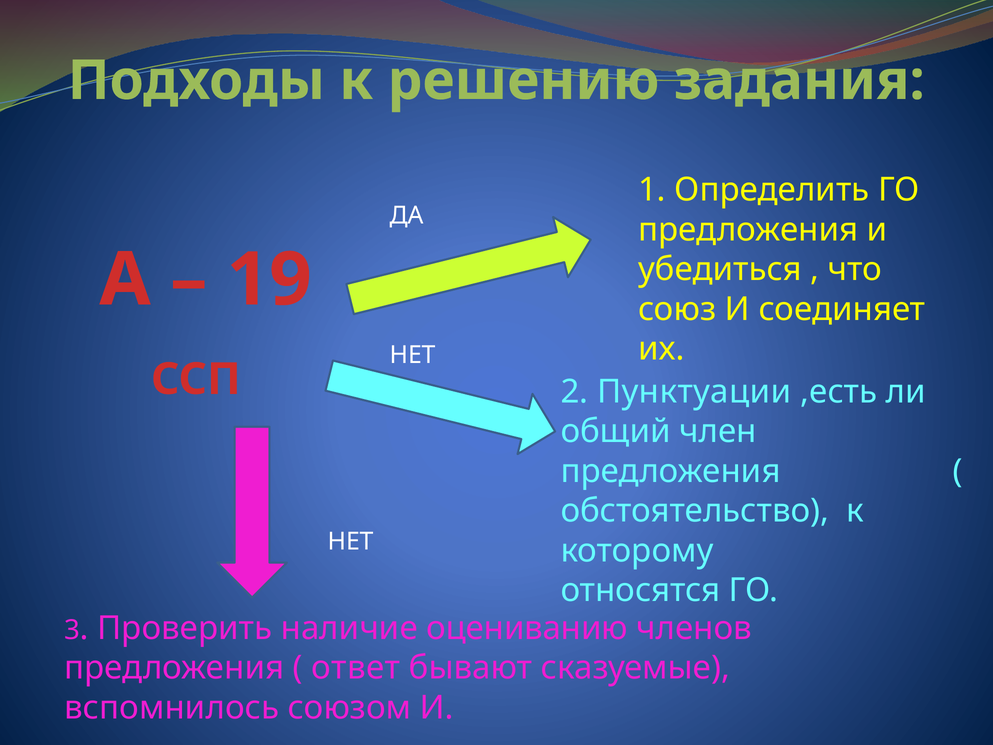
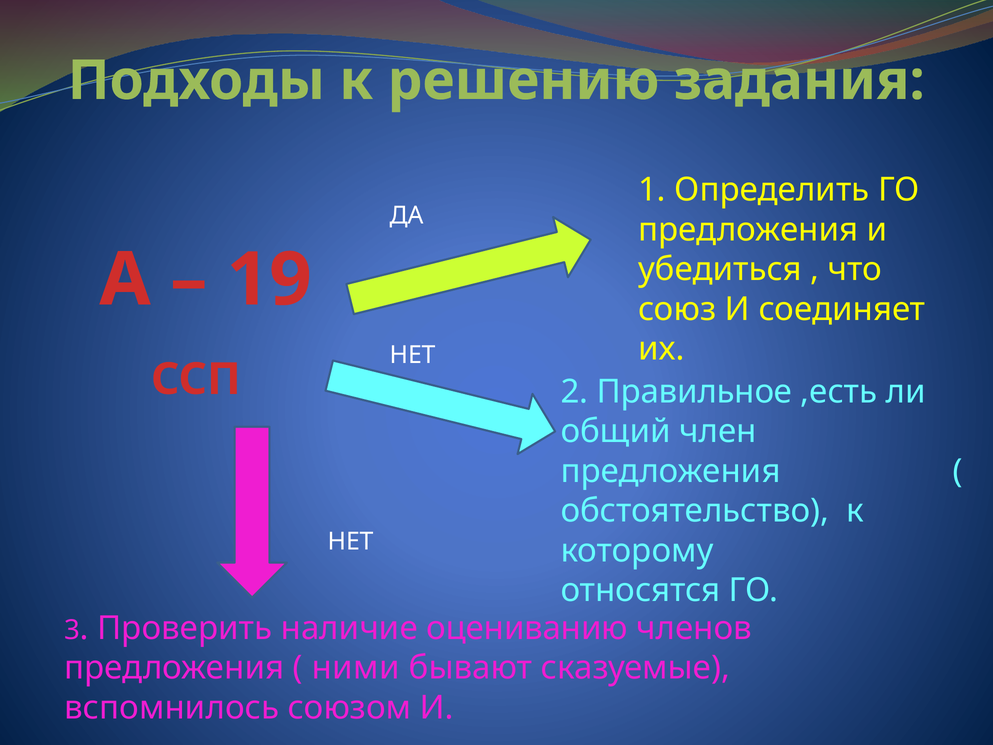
Пунктуации: Пунктуации -> Правильное (695, 392)
ответ: ответ -> ними (356, 668)
